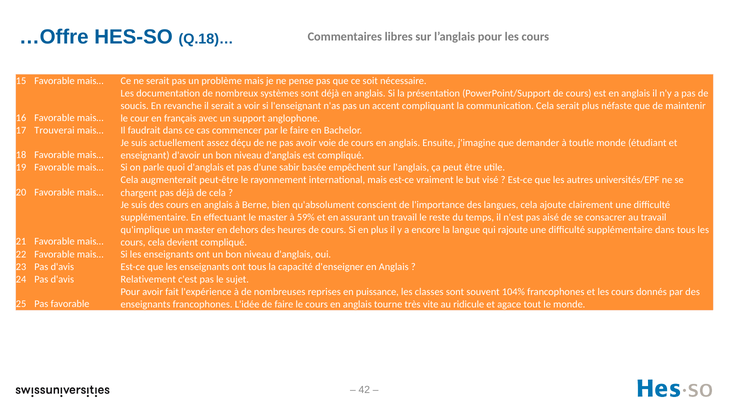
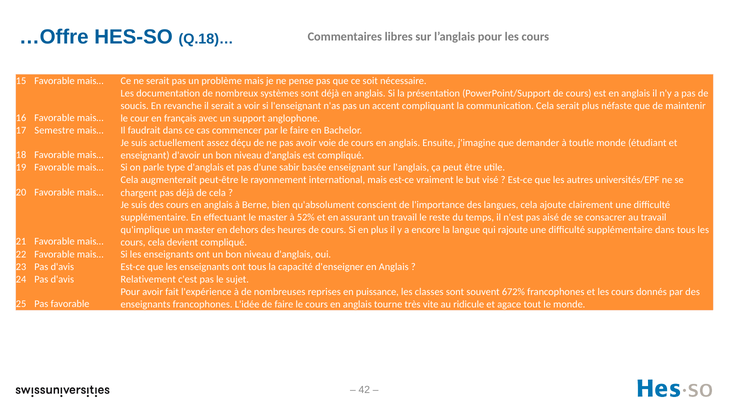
Trouverai: Trouverai -> Semestre (54, 130)
quoi: quoi -> type (176, 168)
basée empêchent: empêchent -> enseignant (352, 168)
59%: 59% -> 52% (306, 217)
104%: 104% -> 672% (513, 292)
